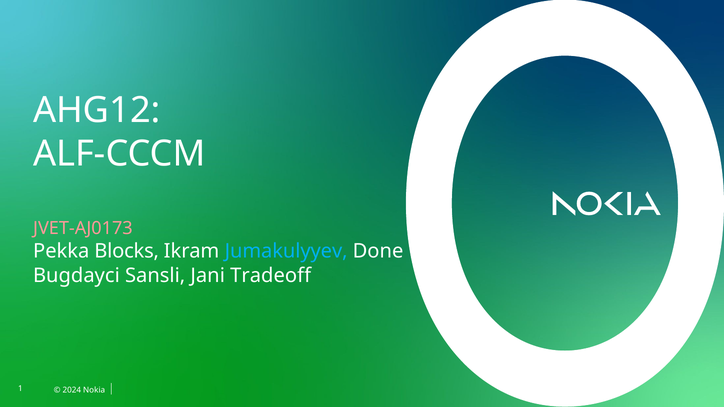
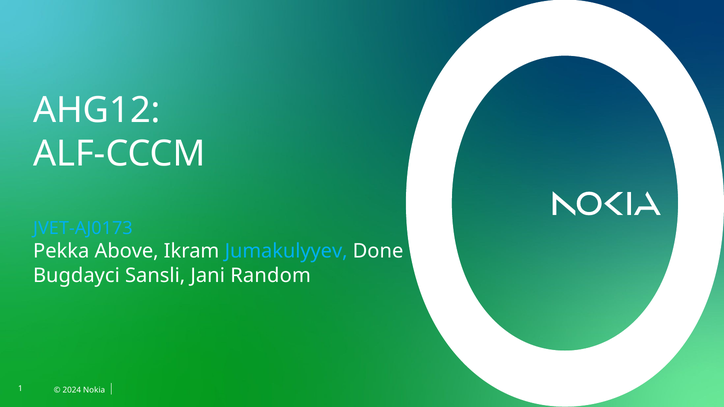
JVET-AJ0173 colour: pink -> light blue (83, 228)
Blocks: Blocks -> Above (127, 252)
Tradeoff: Tradeoff -> Random (271, 276)
